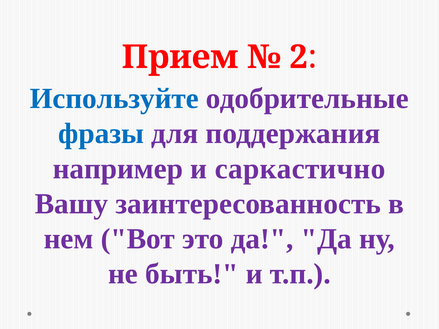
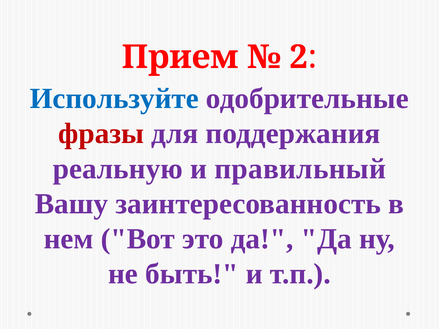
фразы colour: blue -> red (101, 134)
например: например -> реальную (118, 169)
саркастично: саркастично -> правильный (300, 169)
